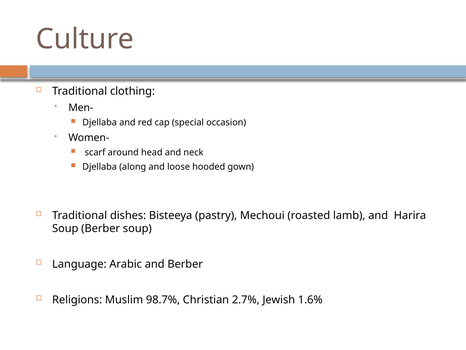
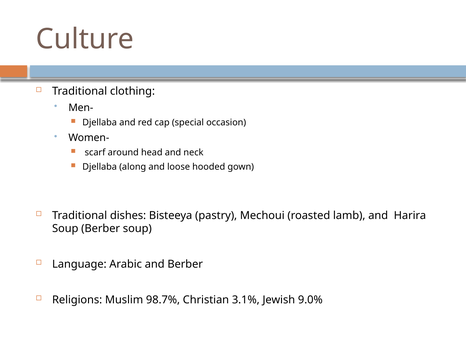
2.7%: 2.7% -> 3.1% (246, 299)
1.6%: 1.6% -> 9.0% (310, 299)
